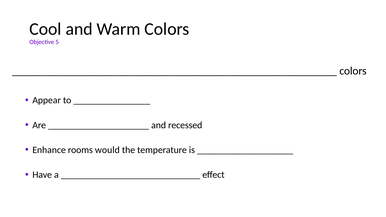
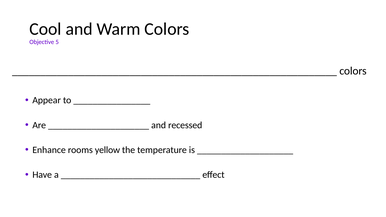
would: would -> yellow (107, 150)
